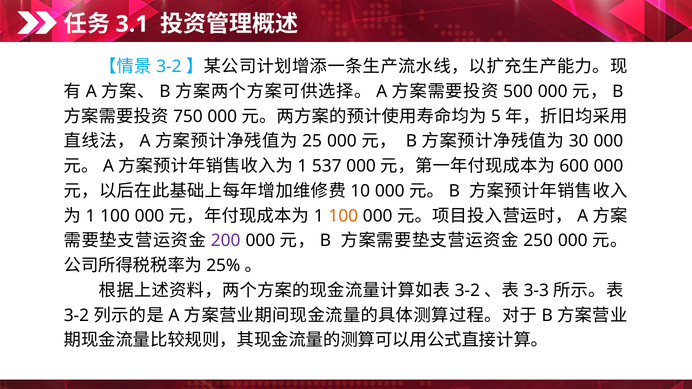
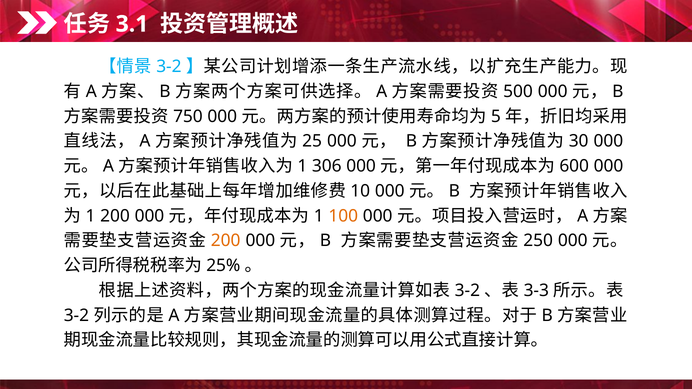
537: 537 -> 306 (327, 166)
100: 100 -> 200 (115, 216)
200 colour: purple -> orange (226, 241)
